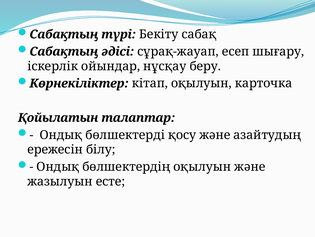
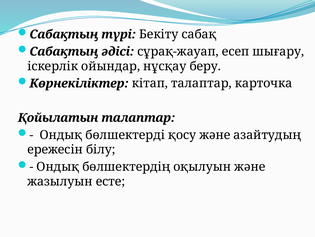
кітап оқылуын: оқылуын -> талаптар (201, 83)
